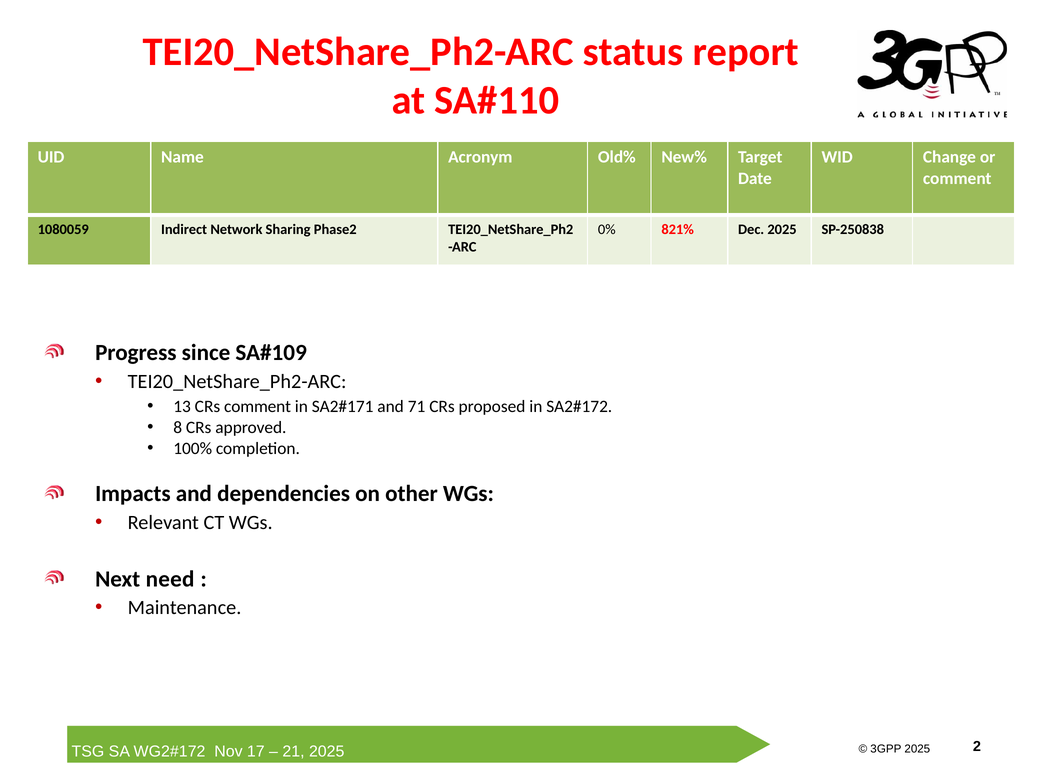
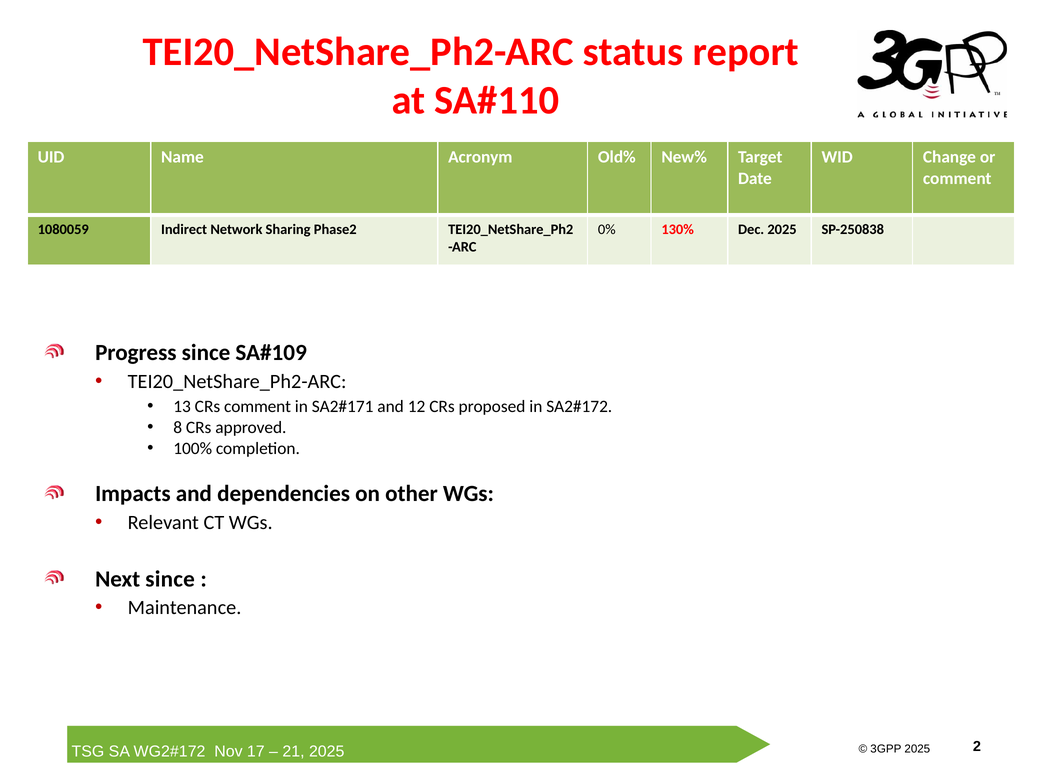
821%: 821% -> 130% (678, 229)
71: 71 -> 12 (417, 407)
Next need: need -> since (170, 579)
